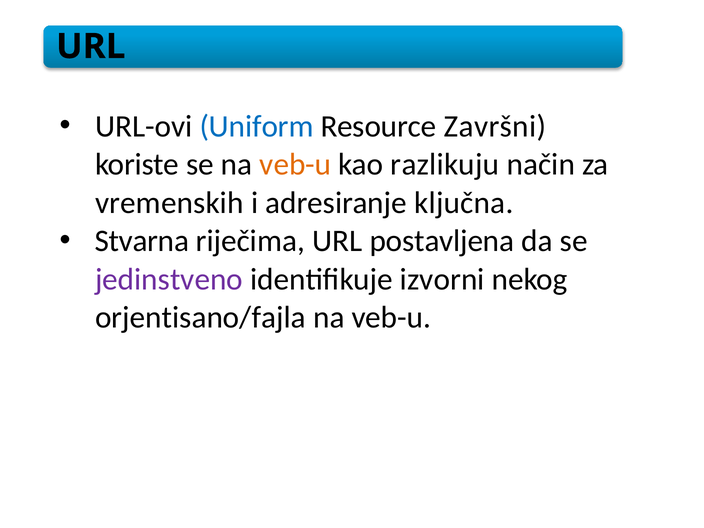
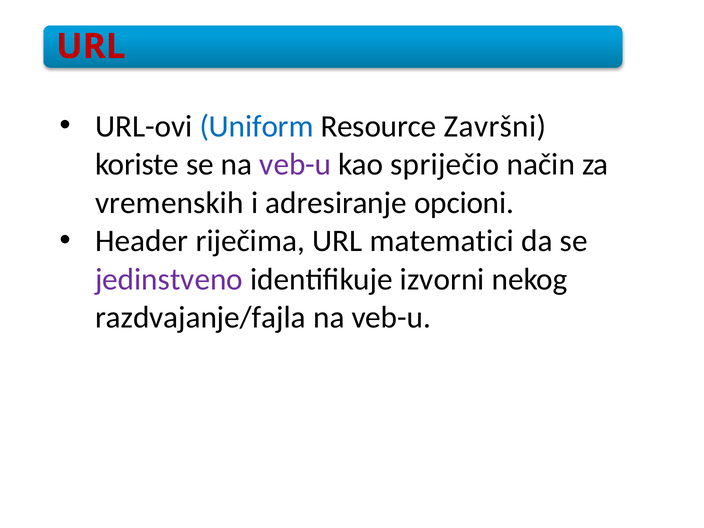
URL colour: black -> red (91, 46)
veb-u colour: orange -> purple (295, 164)
razlikuju: razlikuju -> spriječio (445, 164)
ključna: ključna -> opcioni (464, 203)
Stvarna: Stvarna -> Header (142, 241)
postavljena: postavljena -> matematici (442, 241)
orjentisano/fajla: orjentisano/fajla -> razdvajanje/fajla (200, 317)
